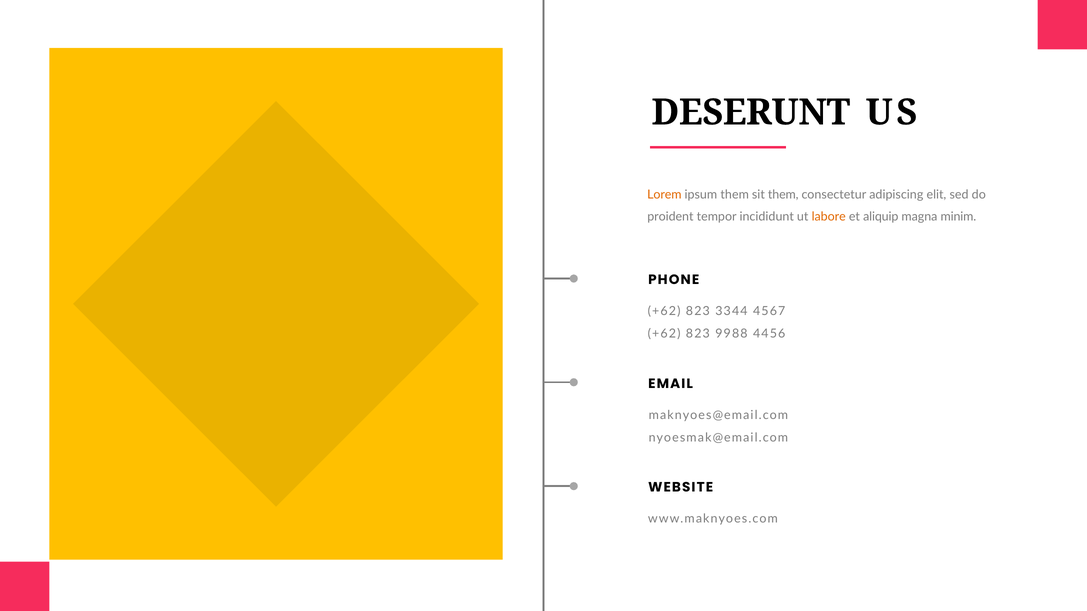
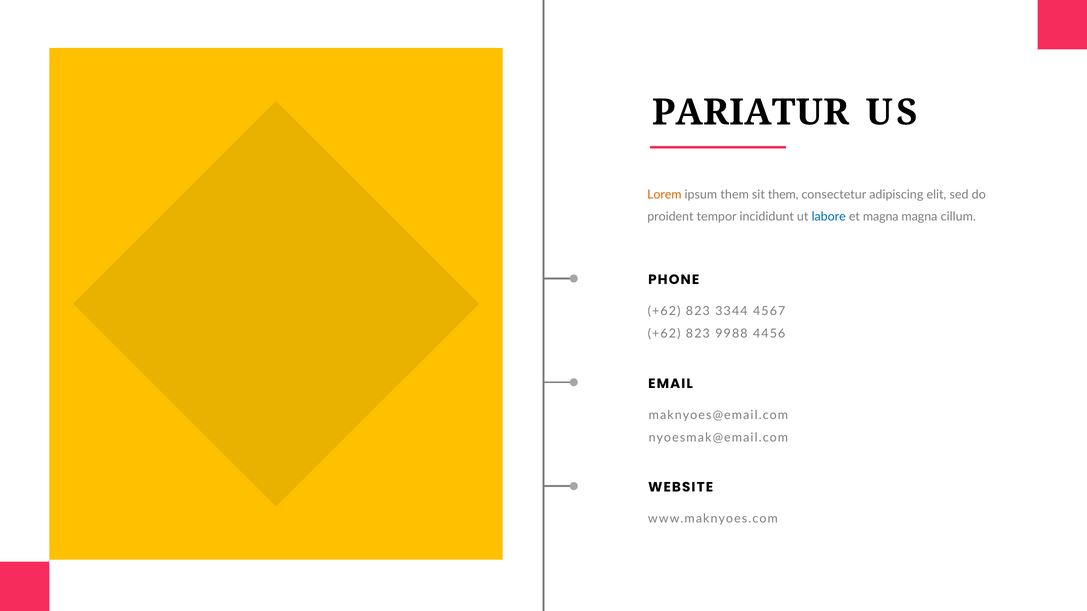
DESERUNT: DESERUNT -> PARIATUR (751, 113)
labore colour: orange -> blue (829, 217)
et aliquip: aliquip -> magna (881, 217)
minim: minim -> cillum (958, 217)
